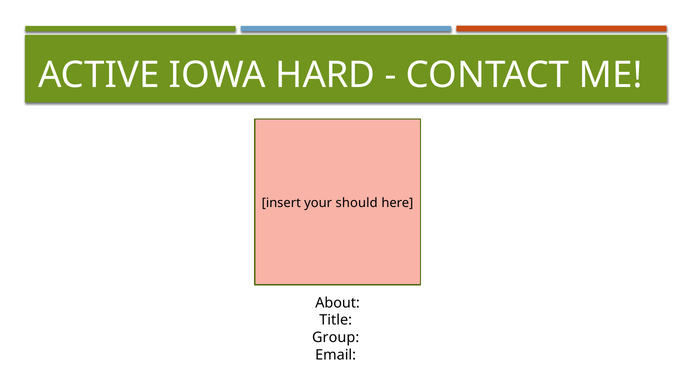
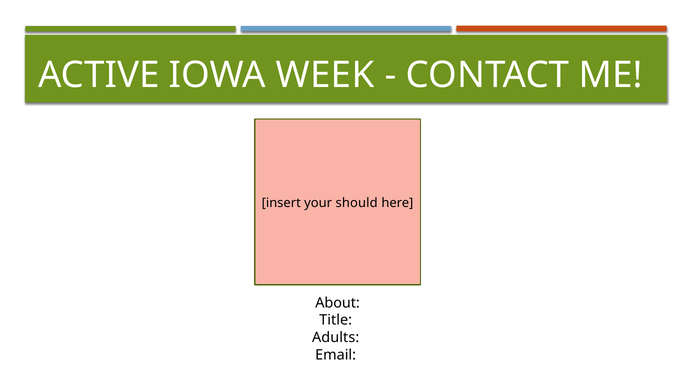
HARD: HARD -> WEEK (325, 75)
Group: Group -> Adults (336, 338)
